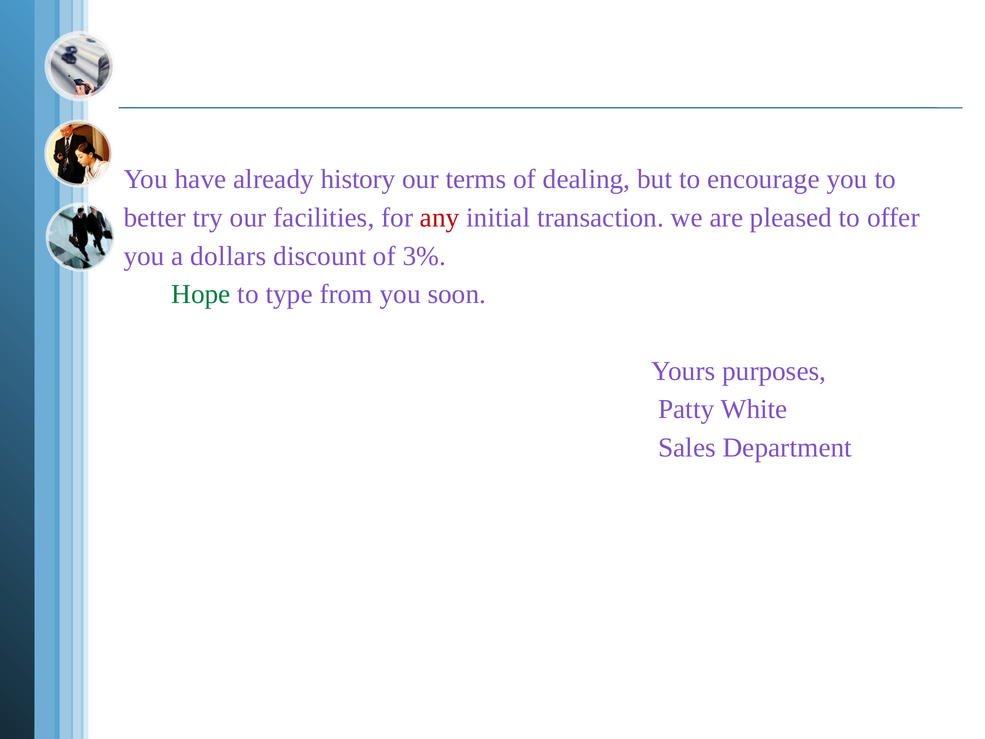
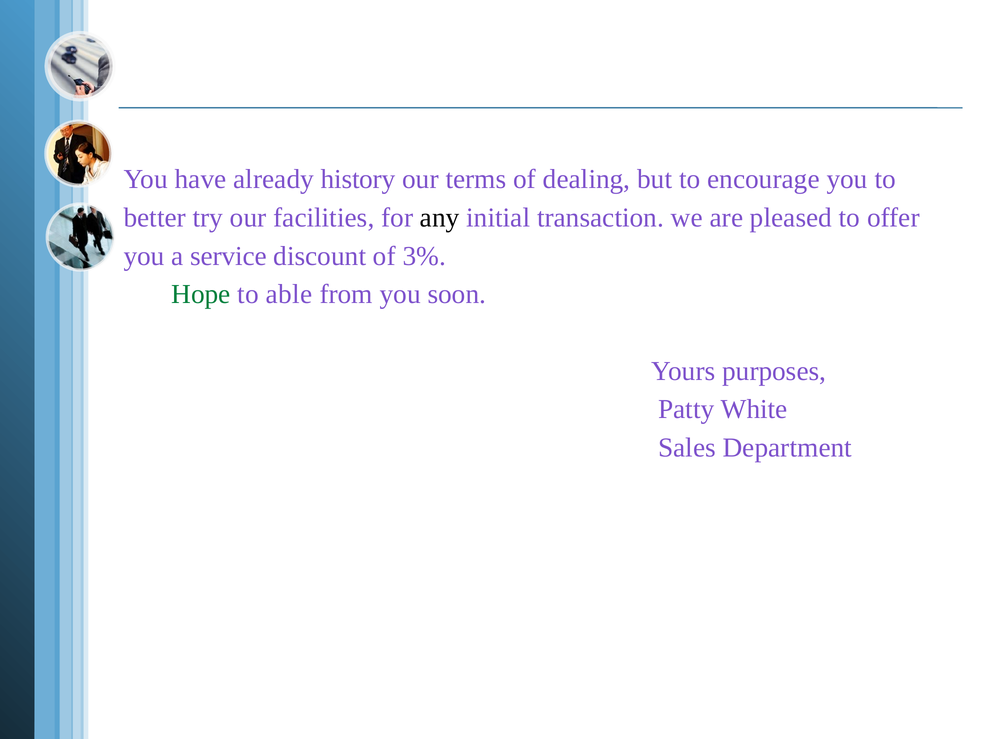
any colour: red -> black (440, 218)
dollars: dollars -> service (229, 256)
type: type -> able (289, 294)
